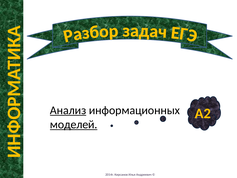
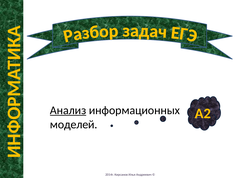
моделей underline: present -> none (74, 124)
